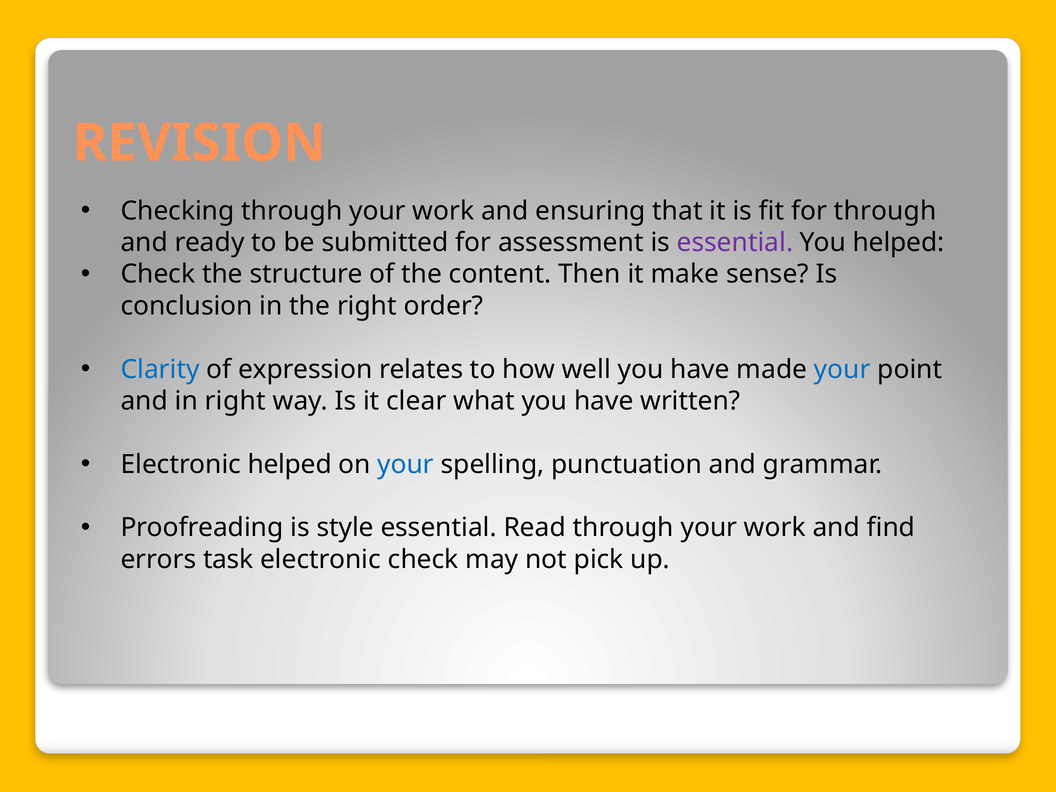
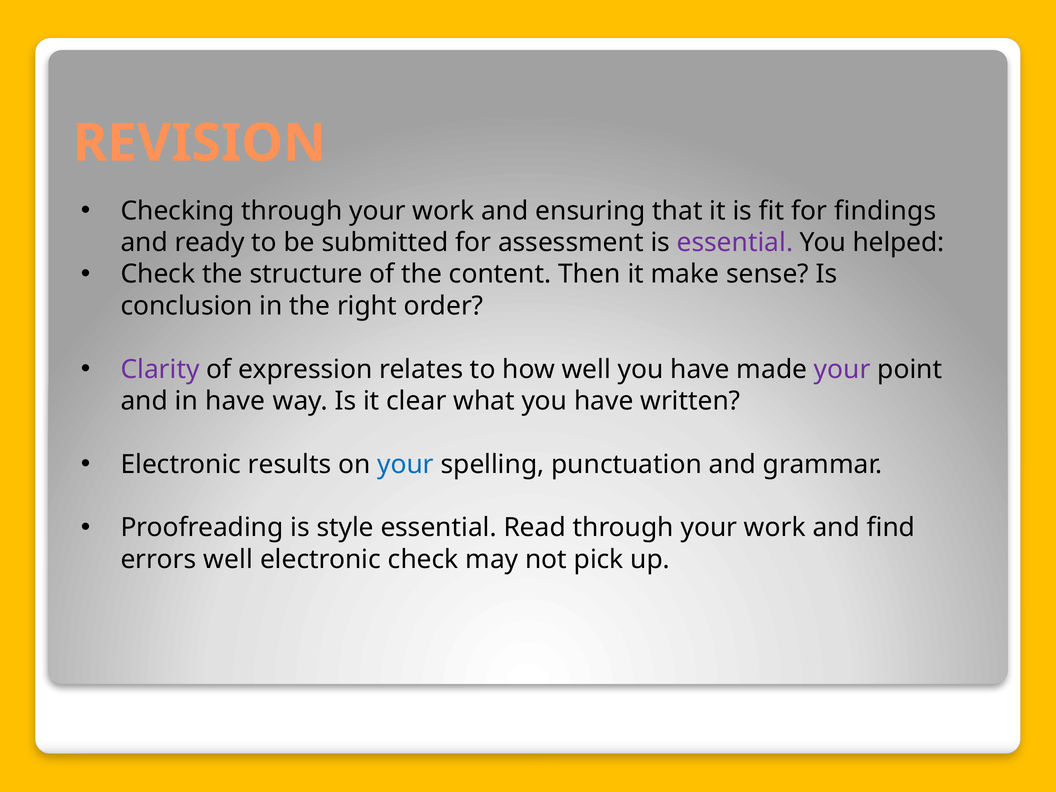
for through: through -> findings (885, 211)
Clarity colour: blue -> purple (160, 369)
your colour: blue -> purple (842, 369)
in right: right -> have (235, 401)
Electronic helped: helped -> results (290, 464)
errors task: task -> well (228, 559)
